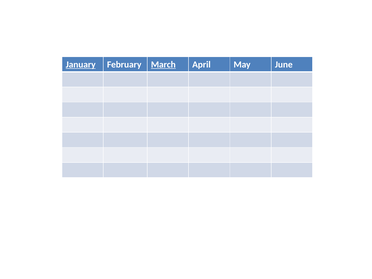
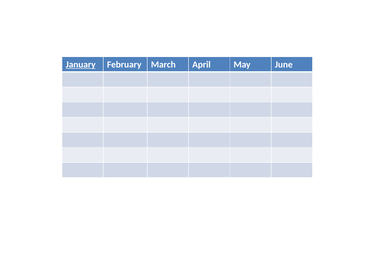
March underline: present -> none (163, 64)
